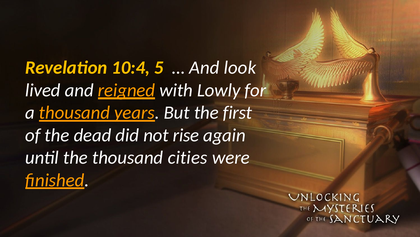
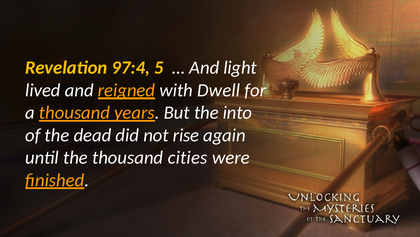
10:4: 10:4 -> 97:4 (131, 68)
look: look -> light (240, 68)
Lowly: Lowly -> Dwell (219, 90)
first: first -> into (237, 112)
